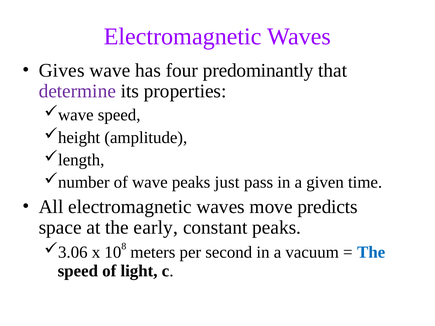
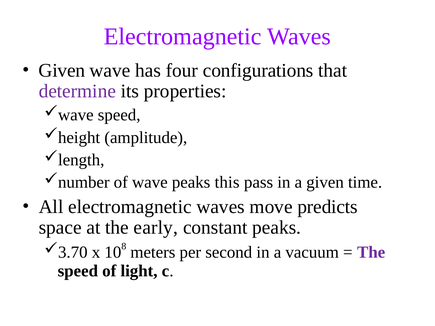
Gives: Gives -> Given (62, 70)
predominantly: predominantly -> configurations (258, 70)
just: just -> this (227, 182)
3.06: 3.06 -> 3.70 (73, 253)
The colour: blue -> purple (371, 253)
